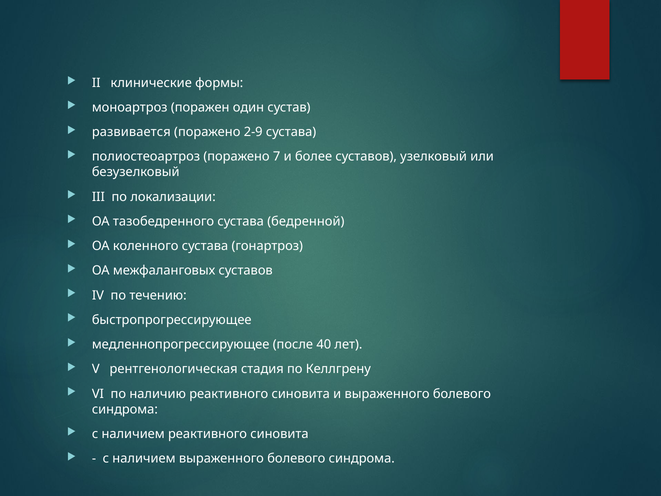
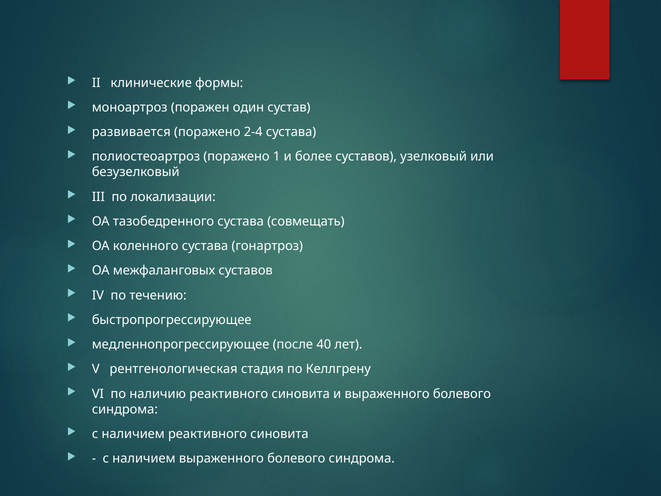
2-9: 2-9 -> 2-4 (253, 132)
7: 7 -> 1 (277, 157)
бедренной: бедренной -> совмещать (306, 221)
